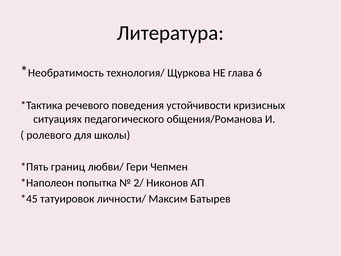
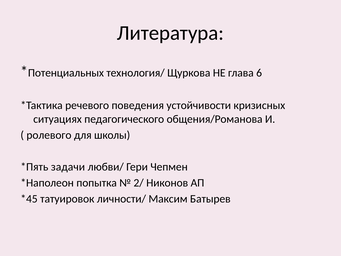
Необратимость: Необратимость -> Потенциальных (66, 73)
границ: границ -> задачи (68, 167)
